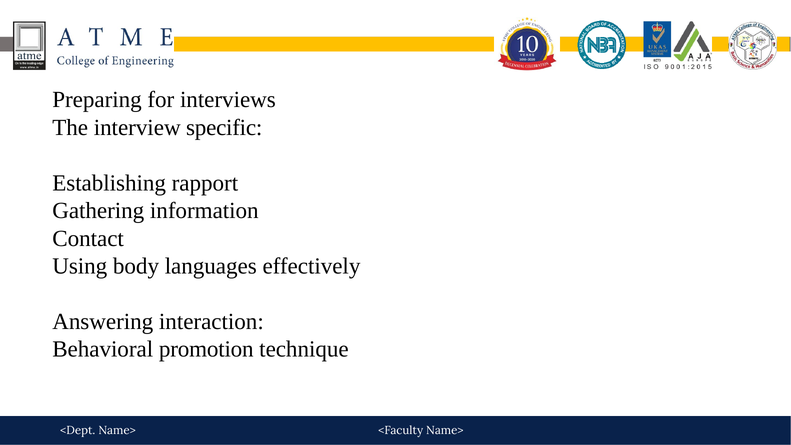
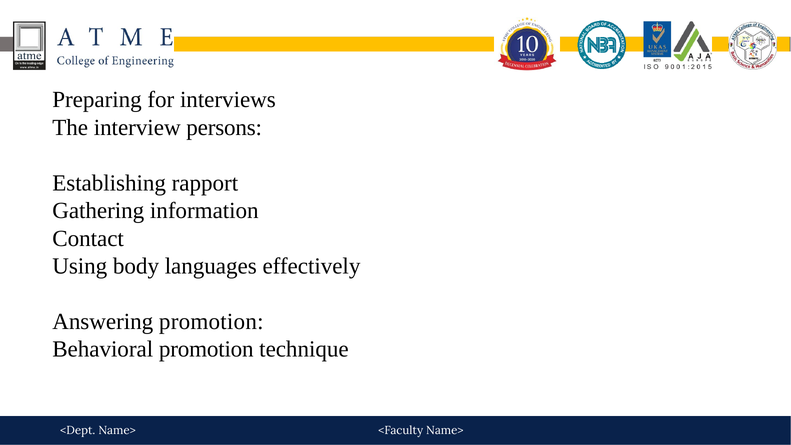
specific: specific -> persons (224, 128)
Answering interaction: interaction -> promotion (211, 321)
